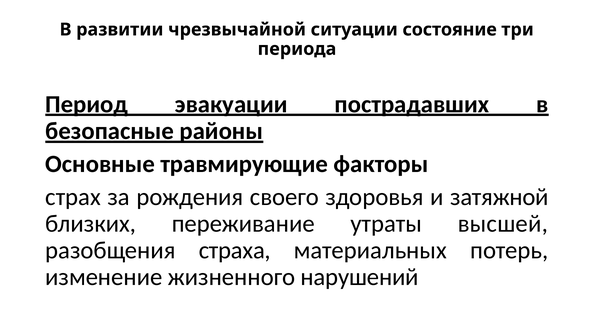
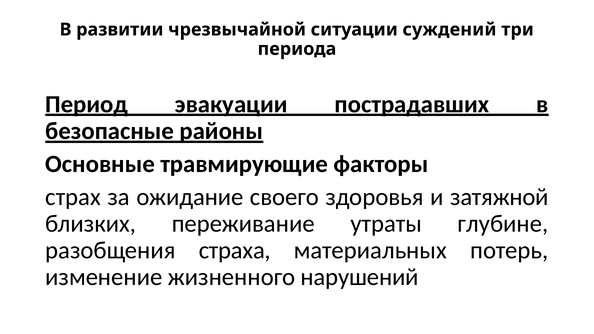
состояние: состояние -> суждений (449, 30)
рождения: рождения -> ожидание (190, 197)
высшей: высшей -> глубине (503, 224)
